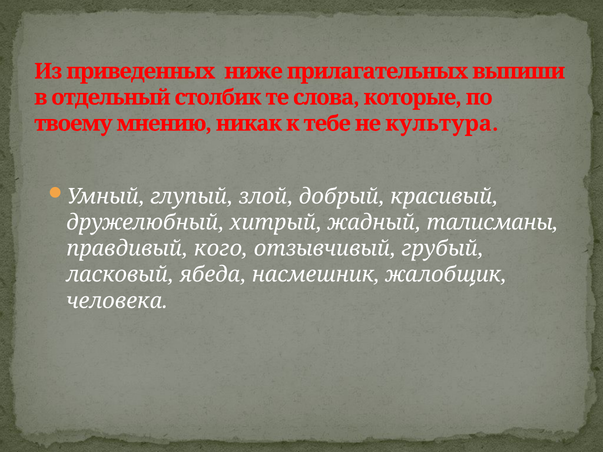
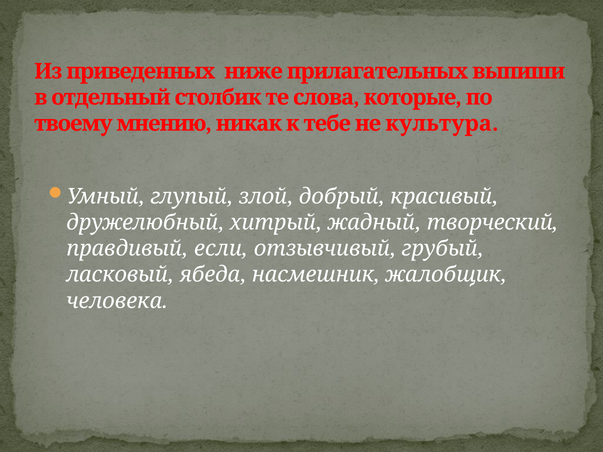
талисманы: талисманы -> творческий (492, 223)
кого: кого -> если (221, 249)
